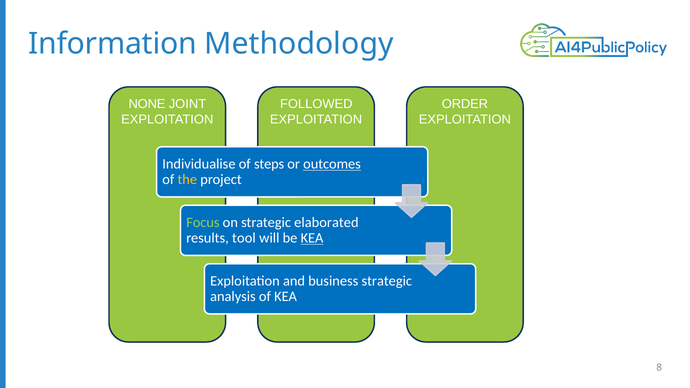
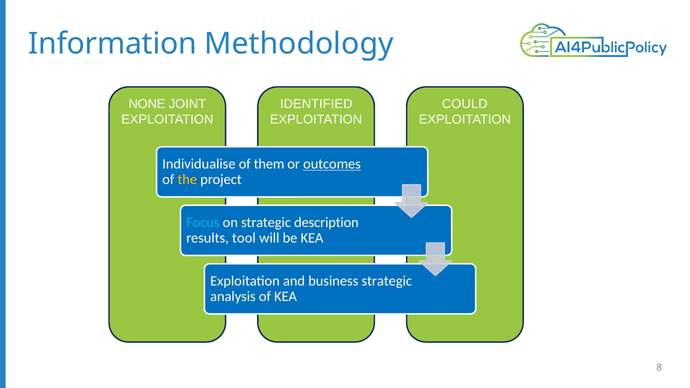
FOLLOWED: FOLLOWED -> IDENTIFIED (316, 104)
ORDER: ORDER -> COULD (465, 104)
steps: steps -> them (269, 164)
Focus colour: light green -> light blue (203, 223)
elaborated: elaborated -> description (326, 223)
KEA underline: present -> none (312, 238)
